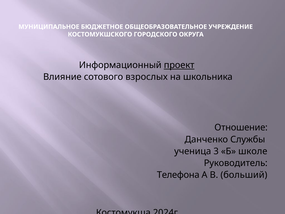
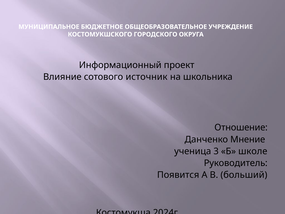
проект underline: present -> none (179, 65)
взрослых: взрослых -> источник (147, 77)
Службы: Службы -> Мнение (248, 139)
Телефона: Телефона -> Появится (178, 175)
